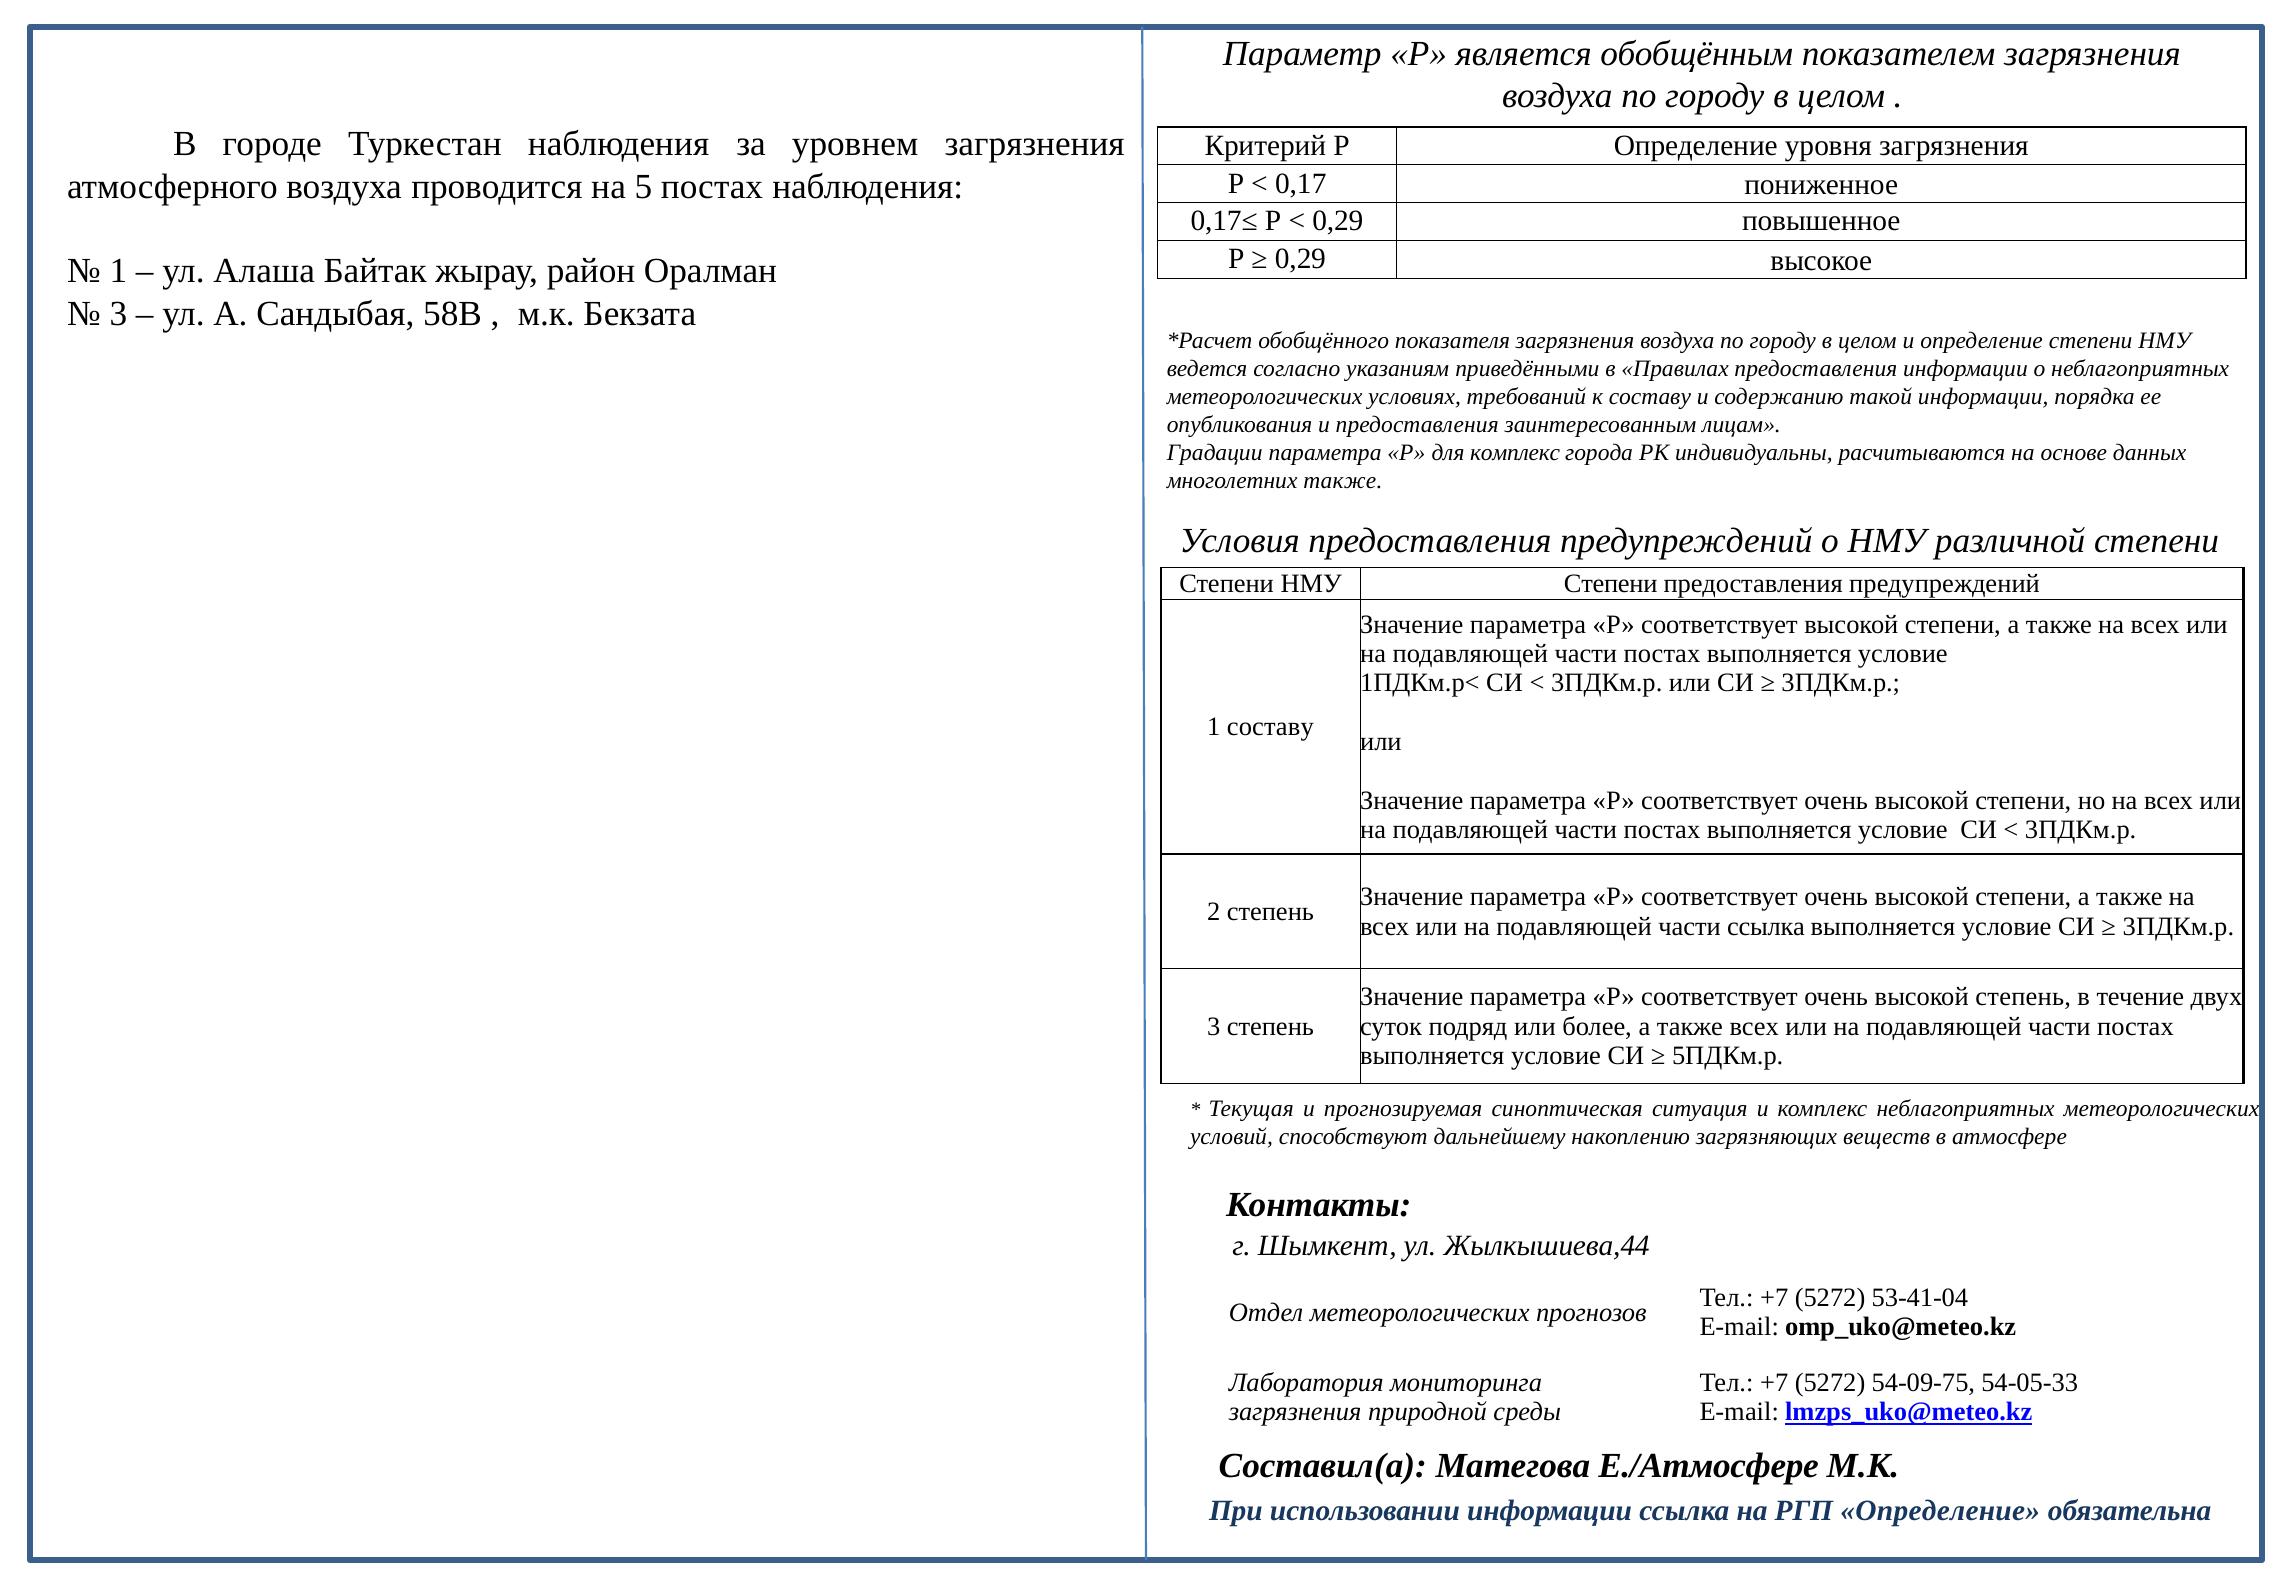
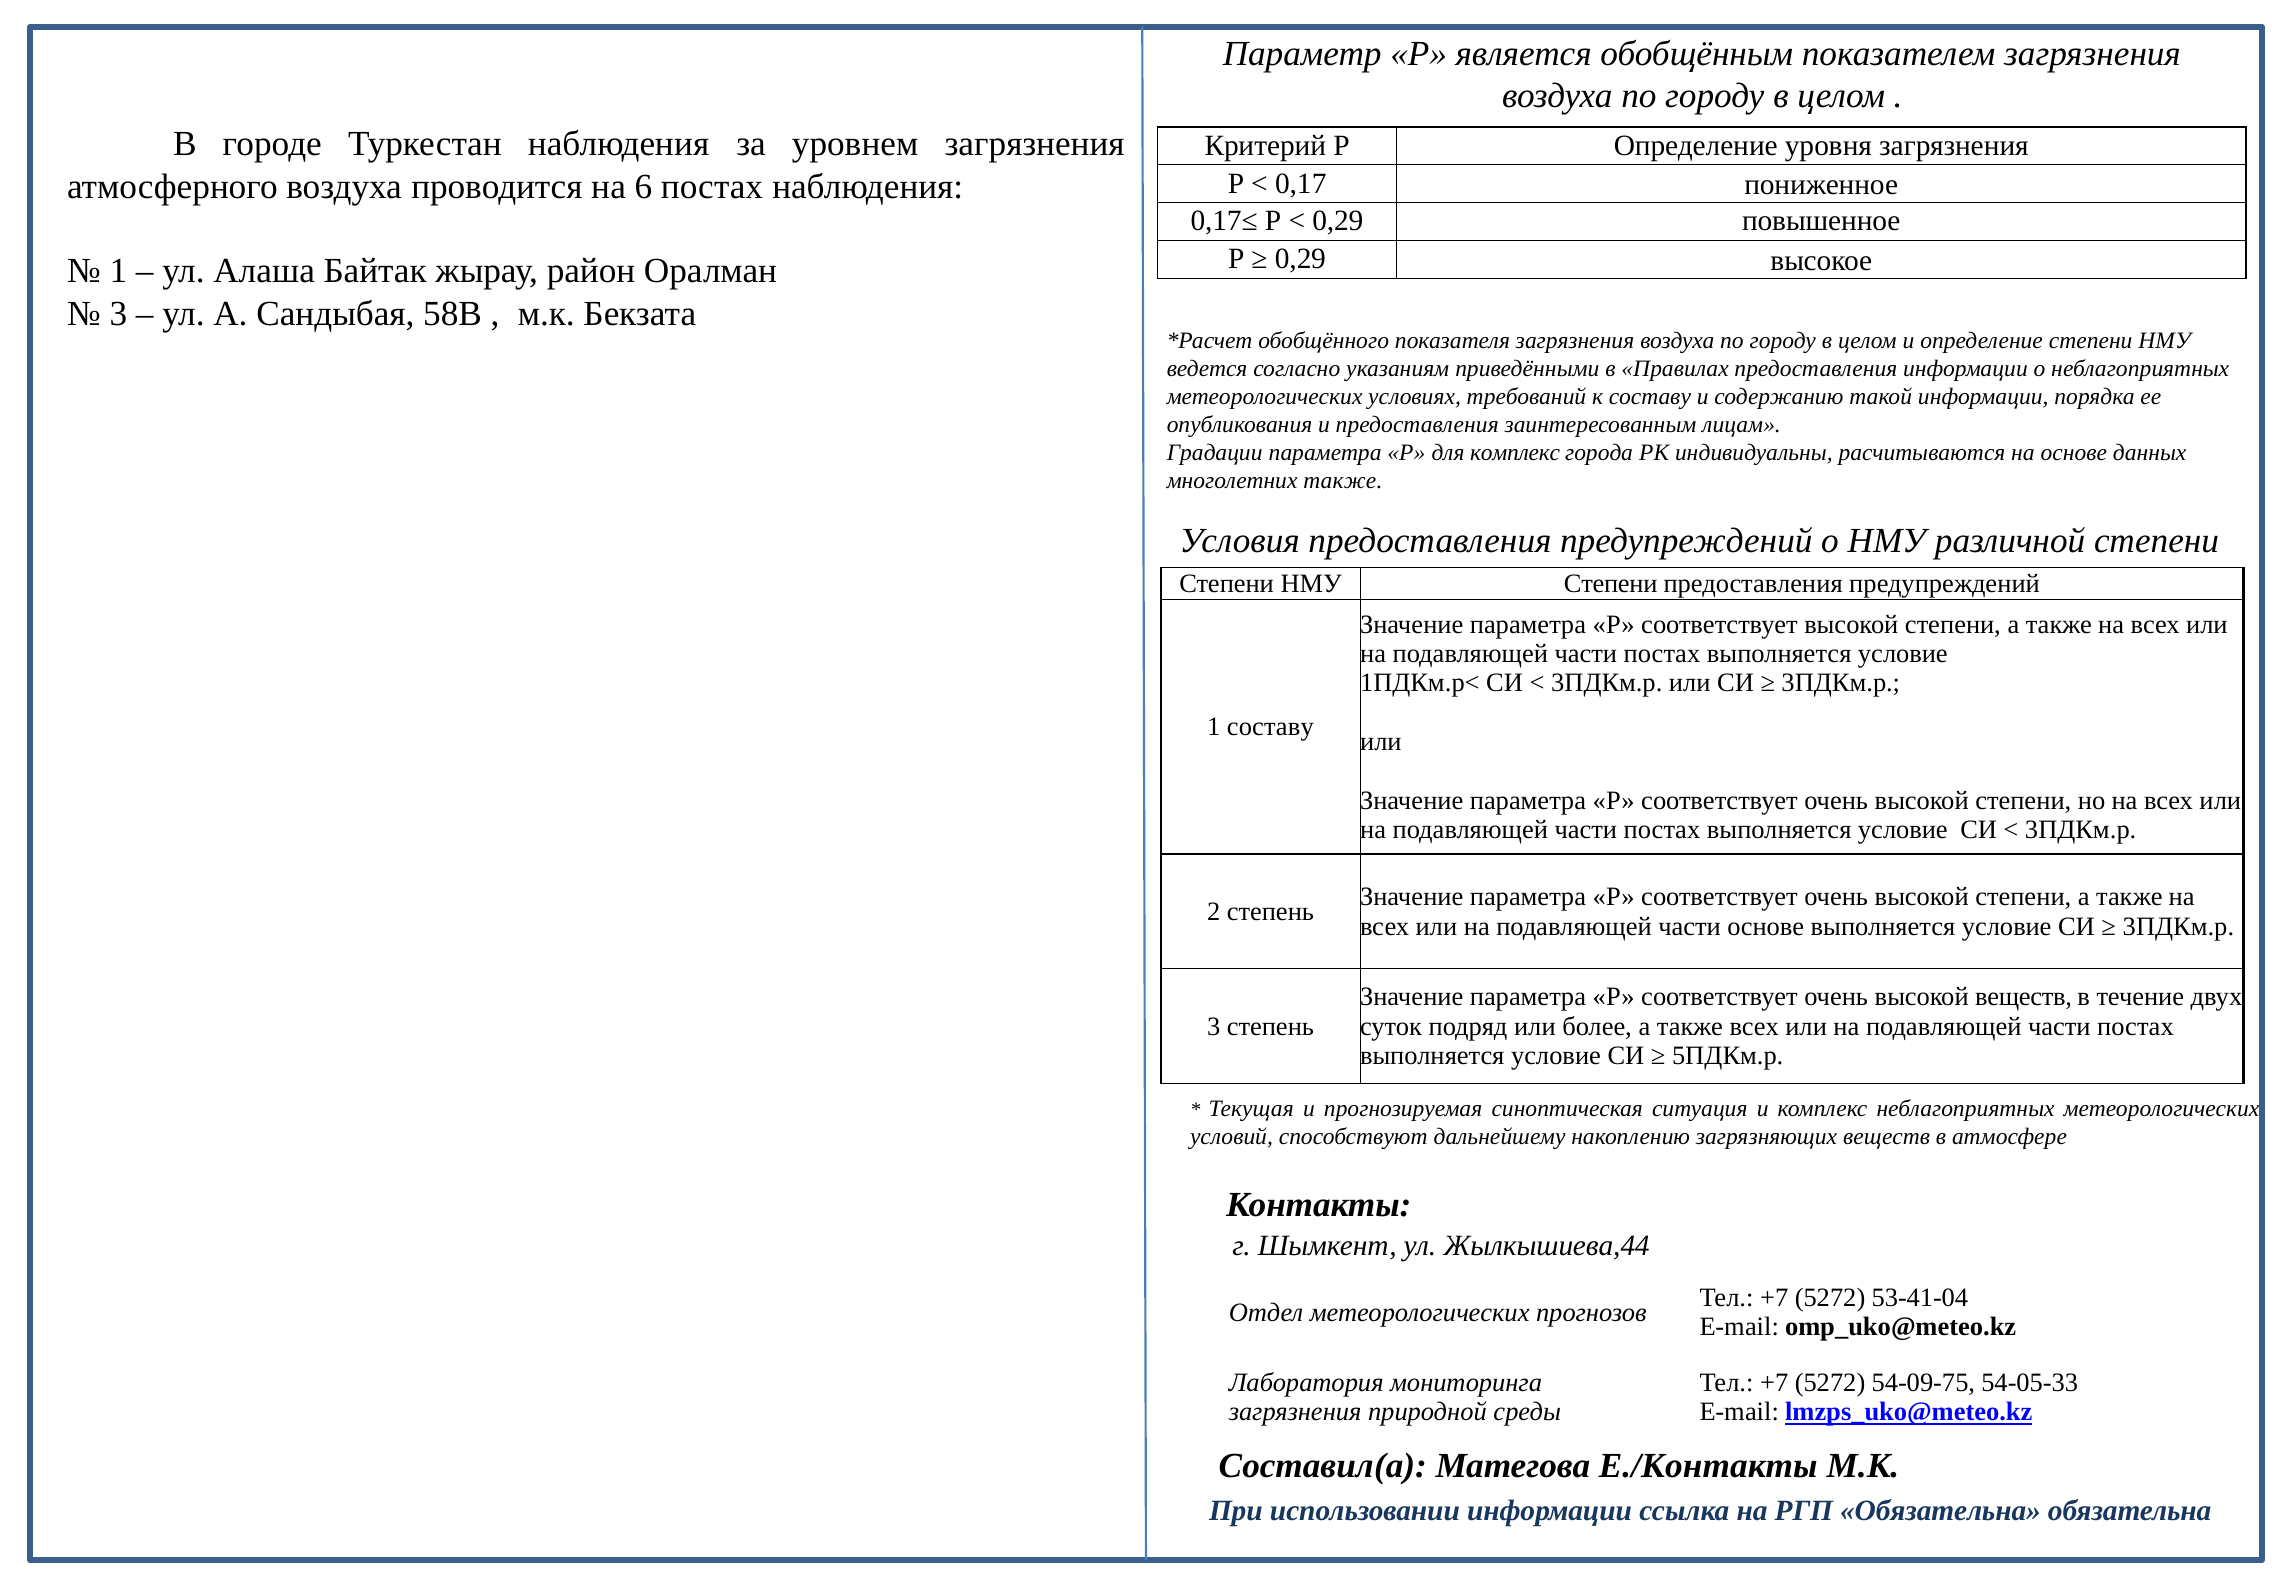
5: 5 -> 6 (643, 187)
части ссылка: ссылка -> основе (1766, 926)
высокой степень: степень -> веществ (2024, 997)
Е./Атмосфере: Е./Атмосфере -> Е./Контакты (1708, 1465)
РГП Определение: Определение -> Обязательна (1940, 1511)
